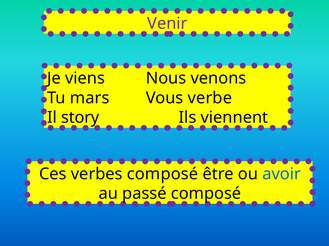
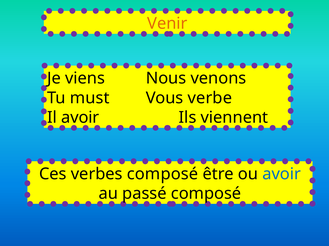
Venir colour: purple -> orange (167, 24)
mars: mars -> must (90, 98)
Il story: story -> avoir (80, 118)
